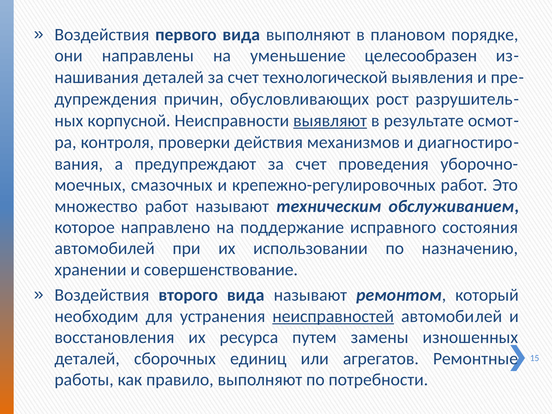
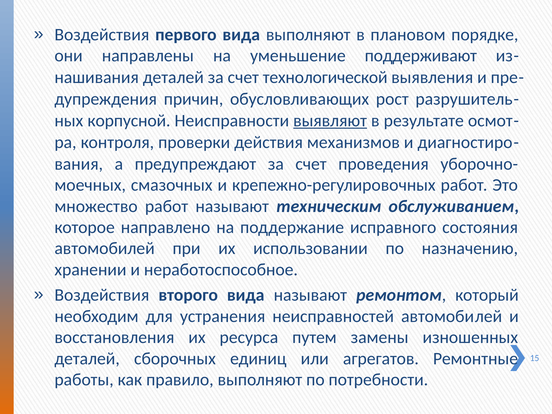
целесообразен: целесообразен -> поддерживают (421, 56)
совершенствование: совершенствование -> неработоспособное (221, 270)
неисправностей underline: present -> none (333, 316)
